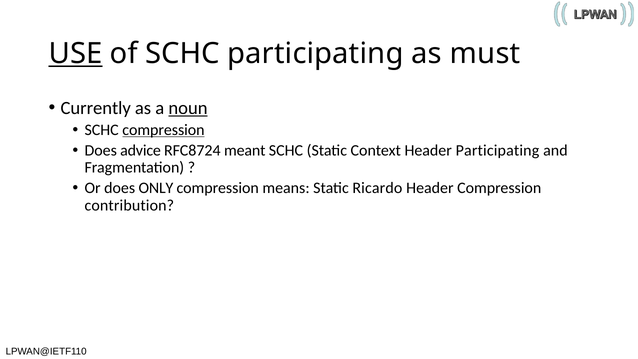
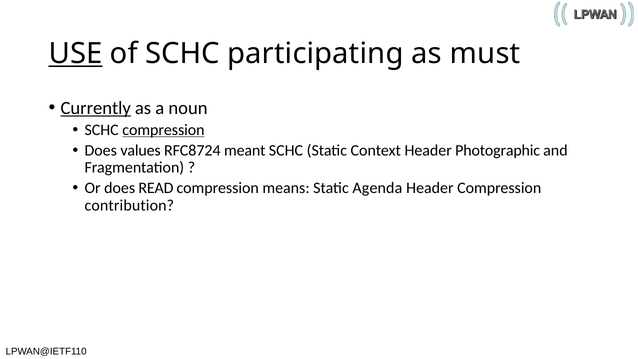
Currently underline: none -> present (96, 108)
noun underline: present -> none (188, 108)
advice: advice -> values (141, 150)
Header Participating: Participating -> Photographic (498, 150)
ONLY: ONLY -> READ (156, 188)
Ricardo: Ricardo -> Agenda (377, 188)
